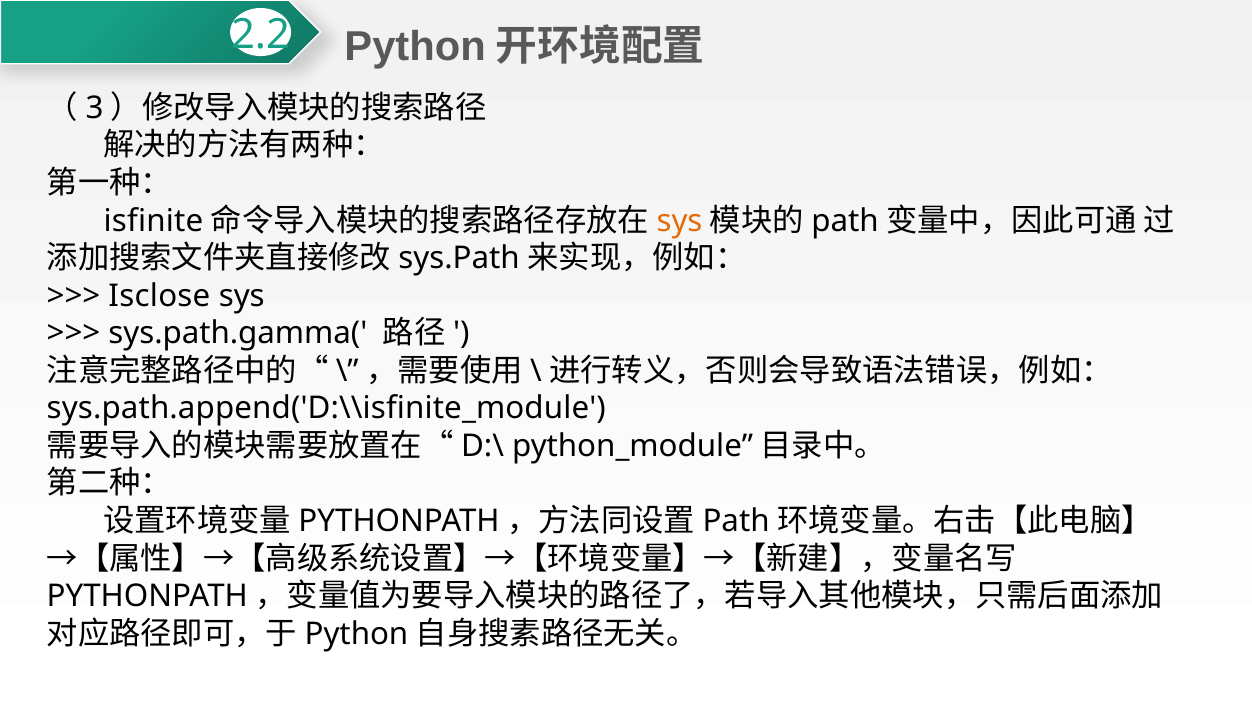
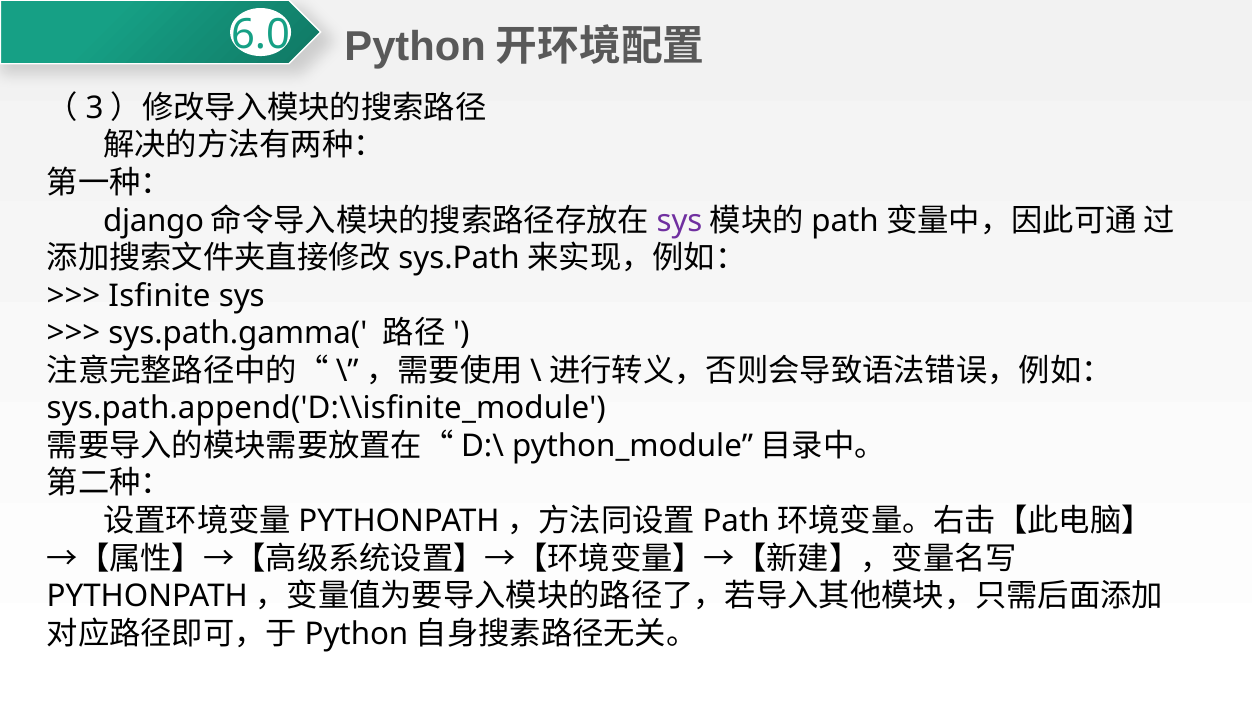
2.2: 2.2 -> 6.0 (260, 35)
isfinite: isfinite -> django (154, 221)
sys colour: orange -> purple (679, 221)
Isclose: Isclose -> Isfinite (159, 296)
